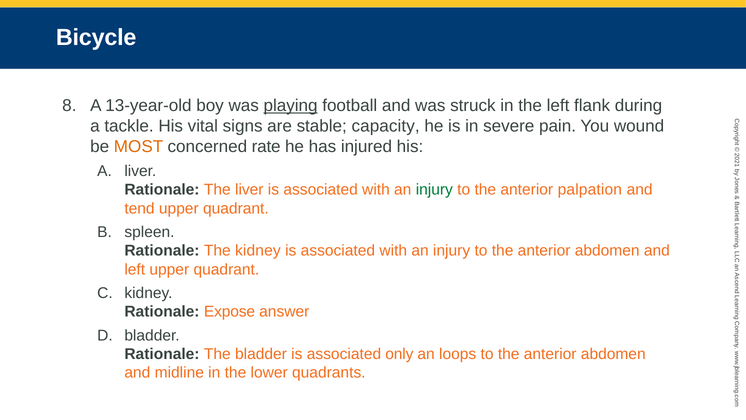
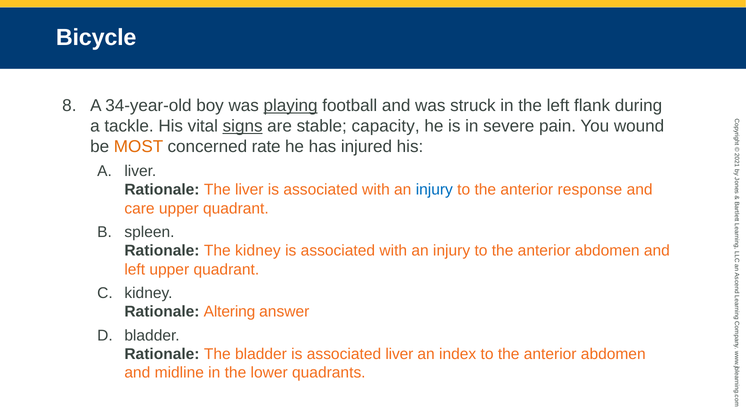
13-year-old: 13-year-old -> 34-year-old (148, 105)
signs underline: none -> present (243, 126)
injury colour: green -> blue (434, 190)
palpation: palpation -> response (590, 190)
tend: tend -> care (140, 208)
Expose: Expose -> Altering (230, 311)
associated only: only -> liver (399, 354)
loops: loops -> index (458, 354)
